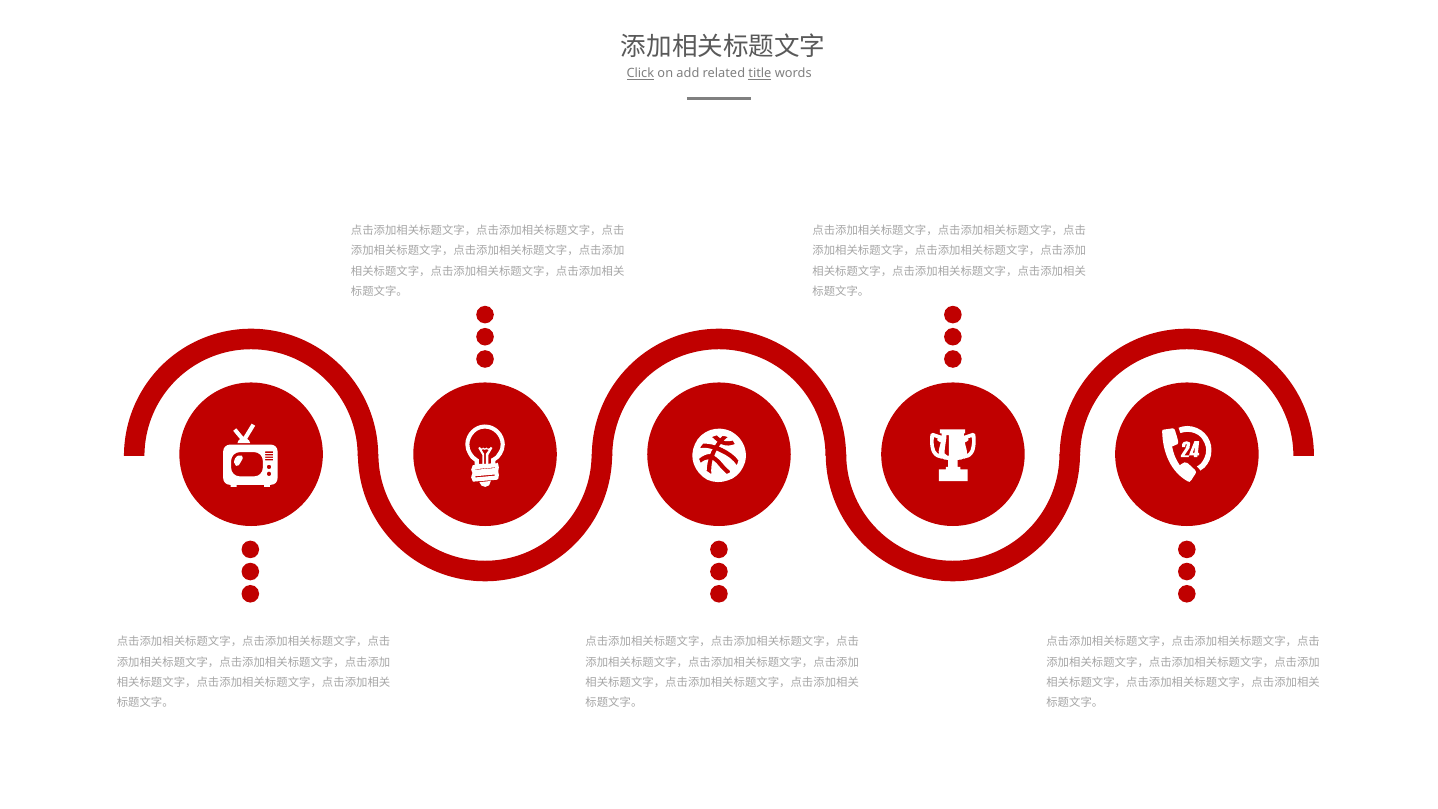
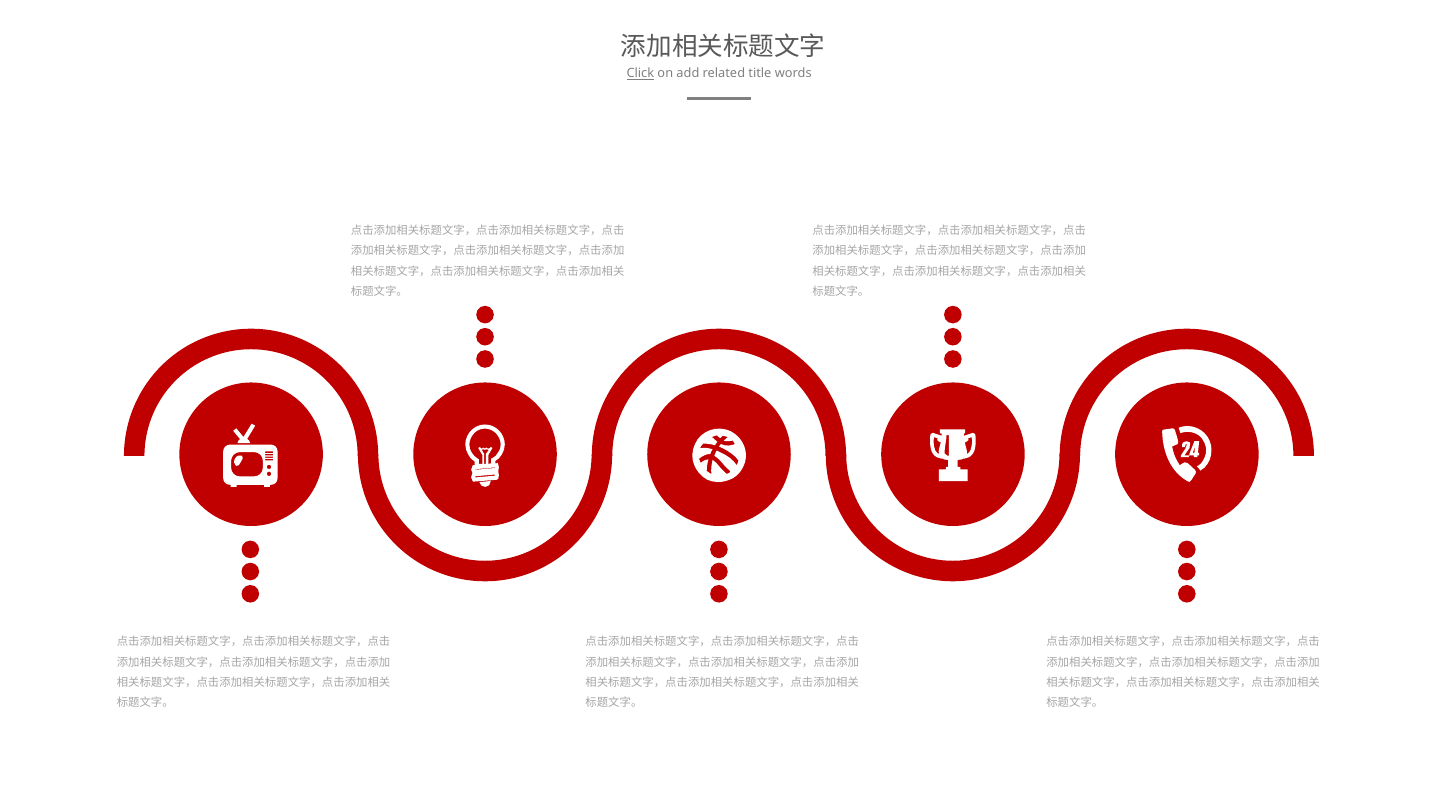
title underline: present -> none (760, 74)
